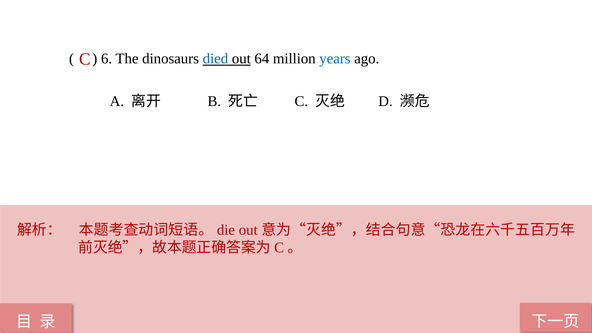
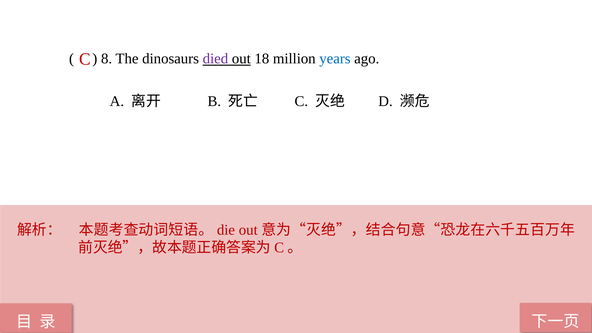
6: 6 -> 8 (107, 59)
died colour: blue -> purple (215, 59)
64: 64 -> 18 (262, 59)
